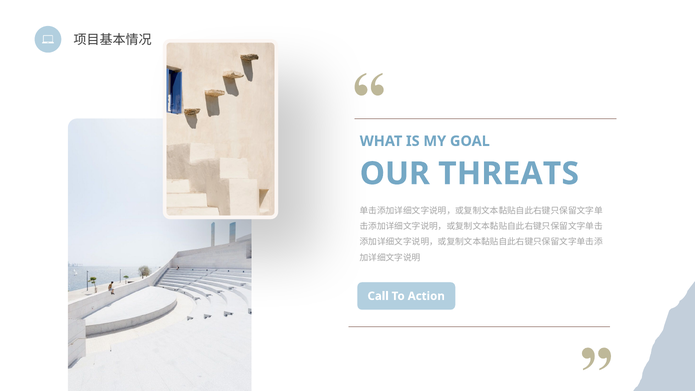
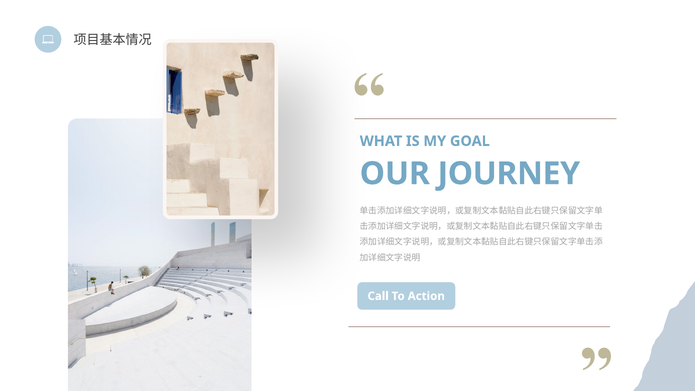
THREATS: THREATS -> JOURNEY (509, 174)
